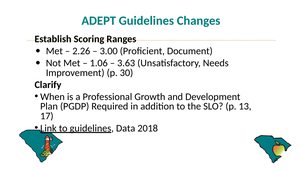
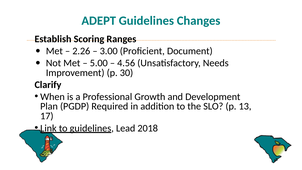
1.06: 1.06 -> 5.00 (99, 63)
3.63: 3.63 -> 4.56 (126, 63)
Data: Data -> Lead (126, 128)
